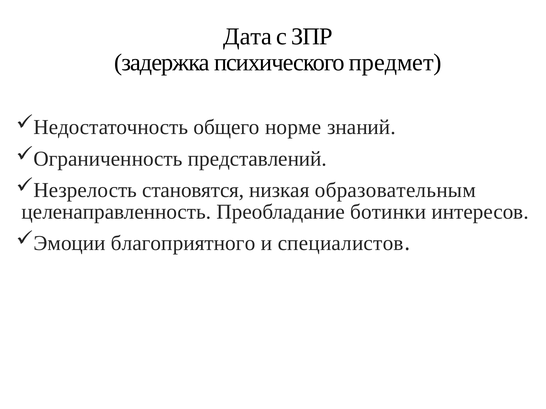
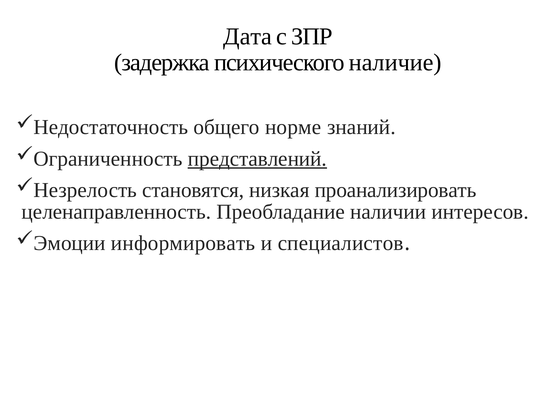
предмет: предмет -> наличие (395, 63)
представлений underline: none -> present (257, 159)
образовательным: образовательным -> проанализировать (396, 190)
ботинки: ботинки -> наличии (388, 212)
благоприятного: благоприятного -> информировать (183, 244)
